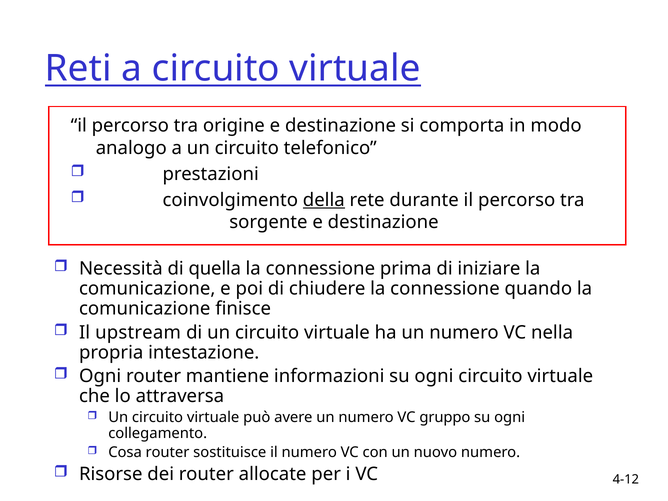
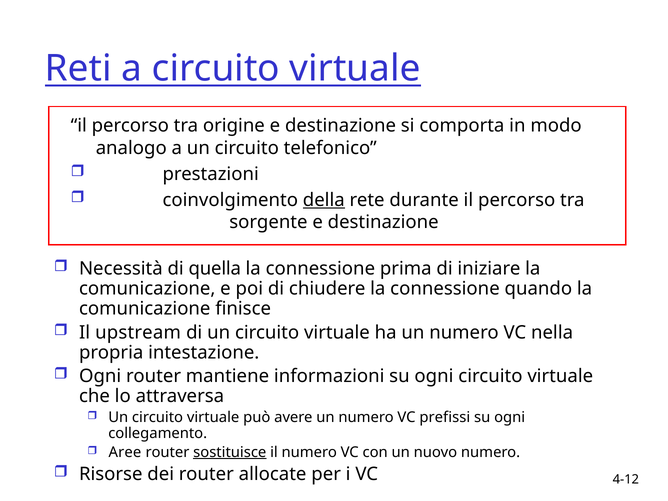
gruppo: gruppo -> prefissi (445, 417)
Cosa: Cosa -> Aree (125, 452)
sostituisce underline: none -> present (230, 452)
